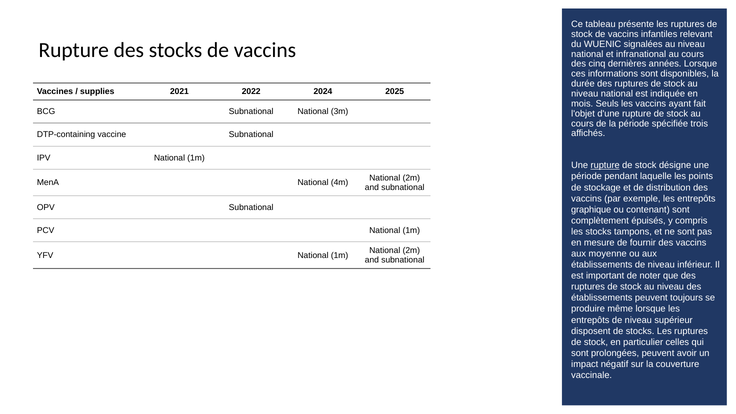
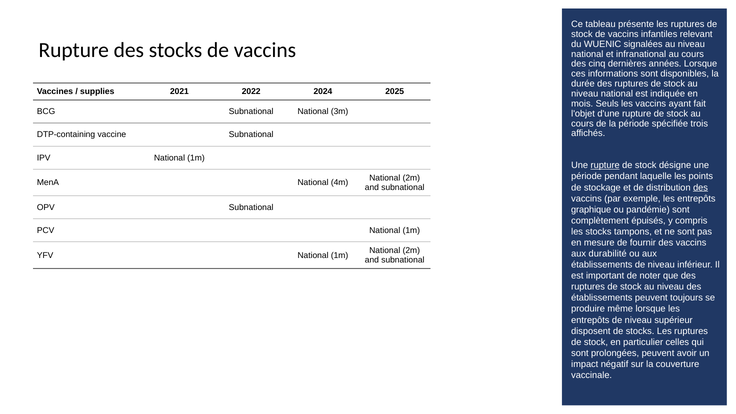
des underline: none -> present (701, 187)
contenant: contenant -> pandémie (648, 210)
moyenne: moyenne -> durabilité (608, 254)
